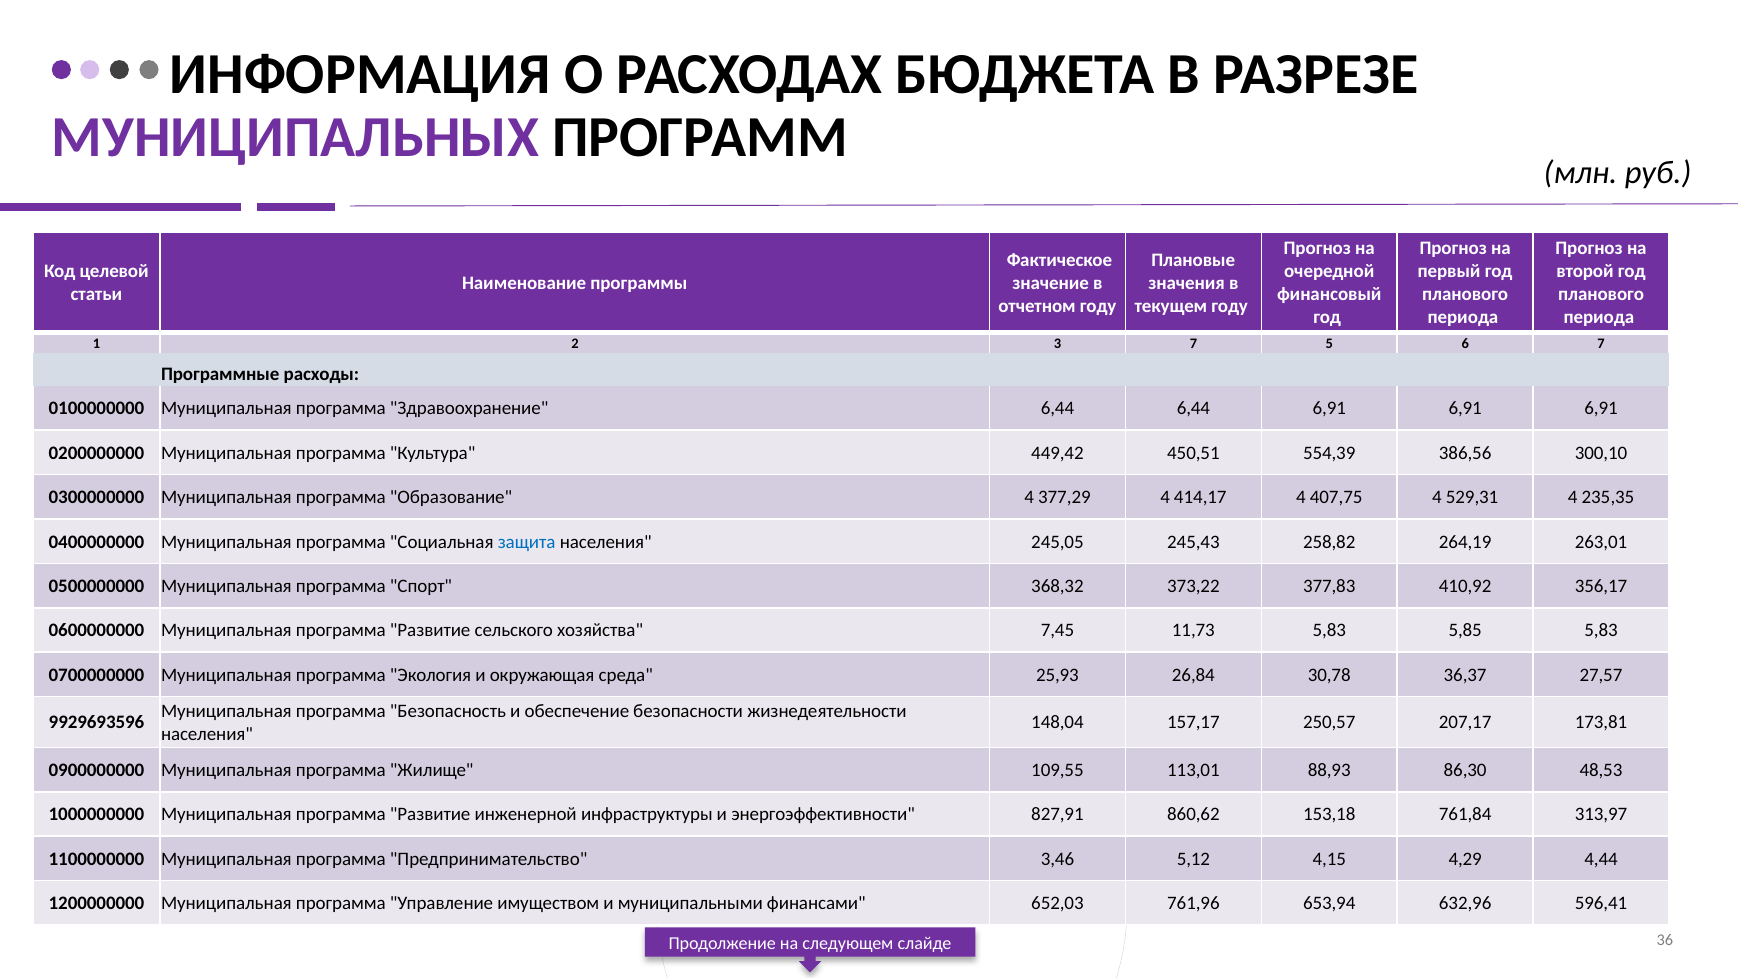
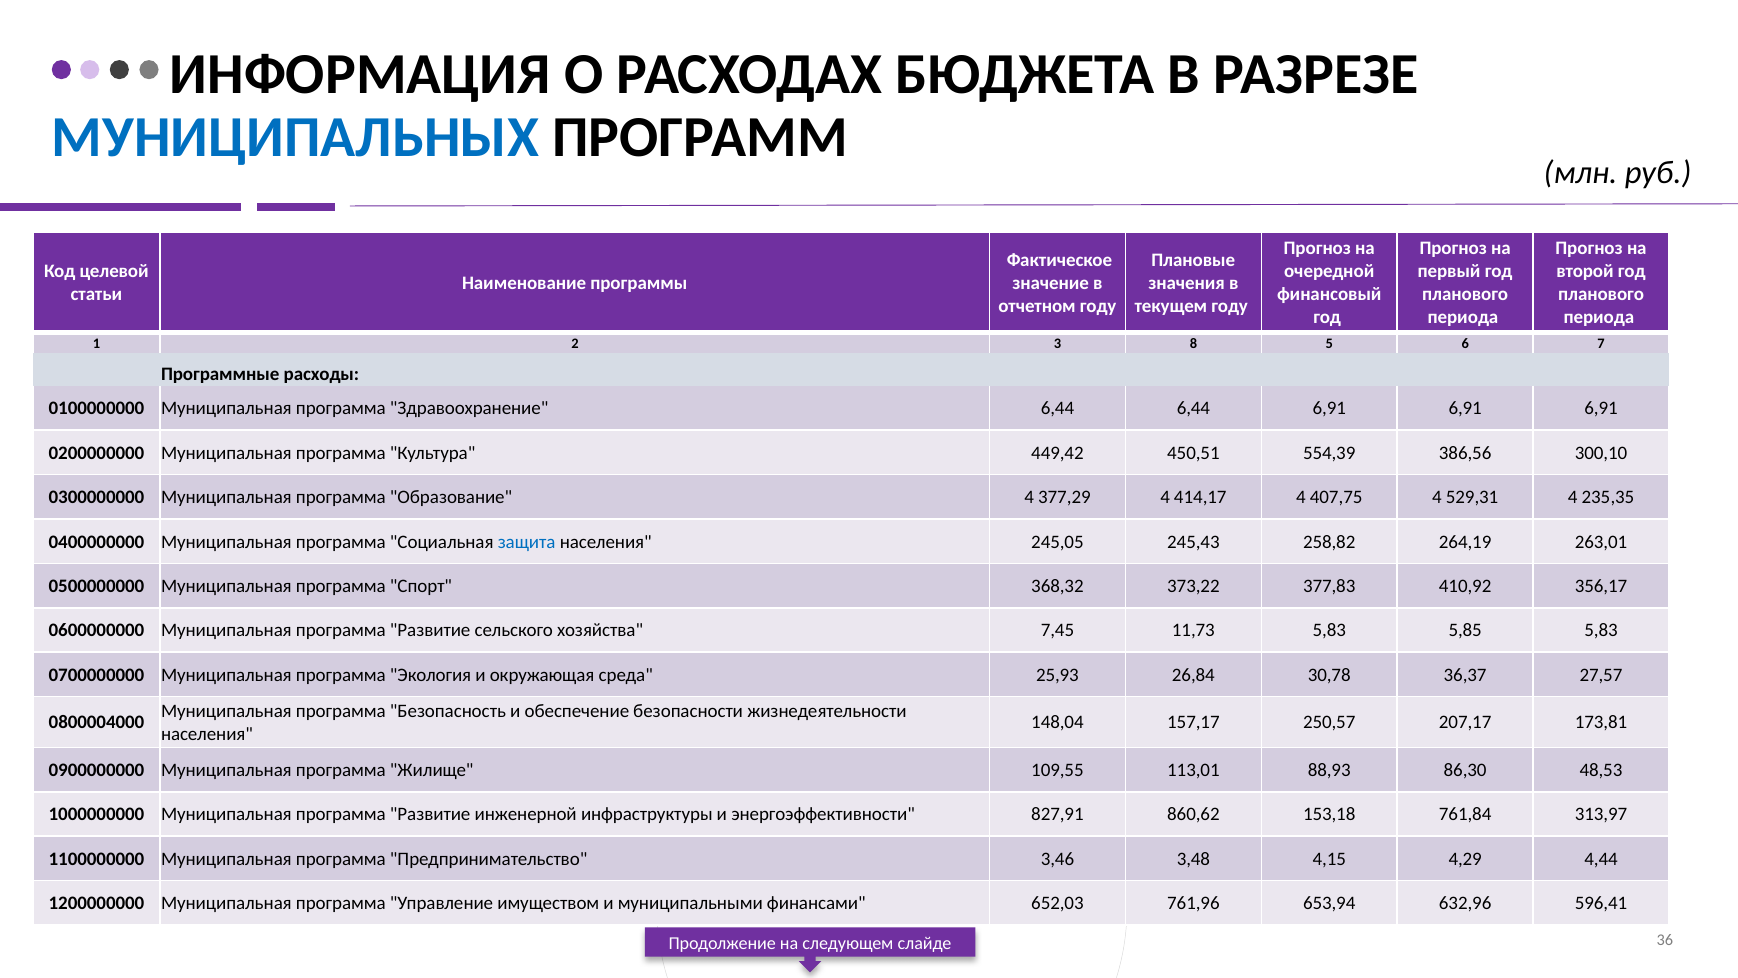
МУНИЦИПАЛЬНЫХ colour: purple -> blue (295, 137)
3 7: 7 -> 8 (1193, 344)
9929693596: 9929693596 -> 0800004000 (96, 722)
5,12: 5,12 -> 3,48 (1193, 859)
